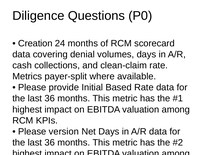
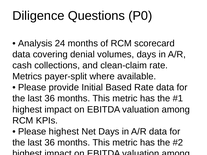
Creation: Creation -> Analysis (35, 43)
Please version: version -> highest (64, 132)
